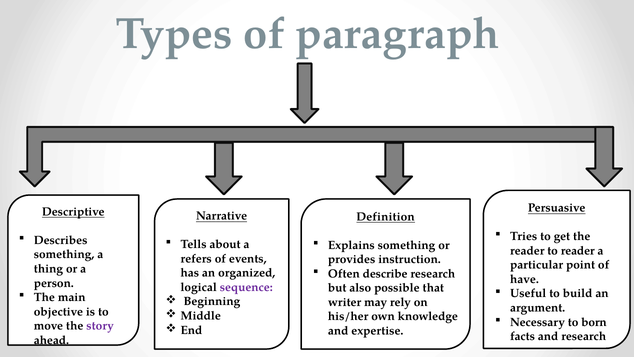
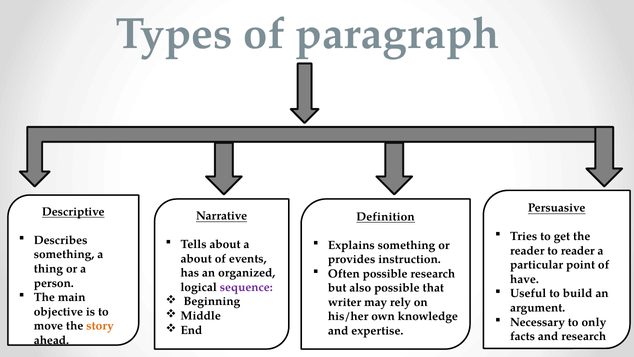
refers: refers -> about (196, 258)
Often describe: describe -> possible (385, 273)
born: born -> only (594, 322)
story colour: purple -> orange (100, 326)
